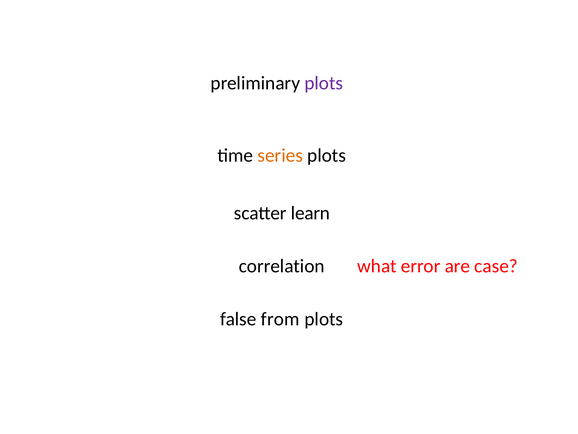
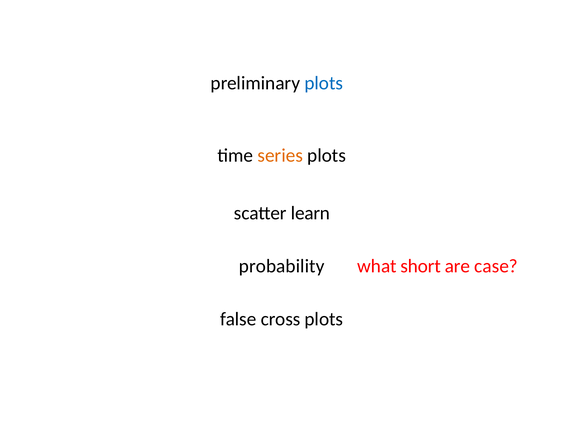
plots colour: purple -> blue (324, 83)
correlation: correlation -> probability (282, 266)
error: error -> short (421, 266)
from: from -> cross (281, 319)
